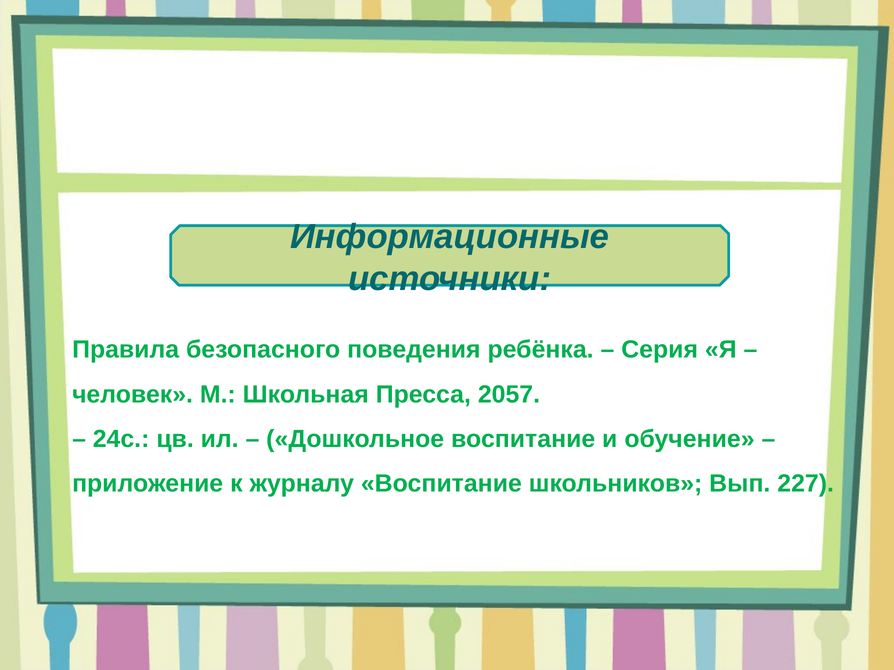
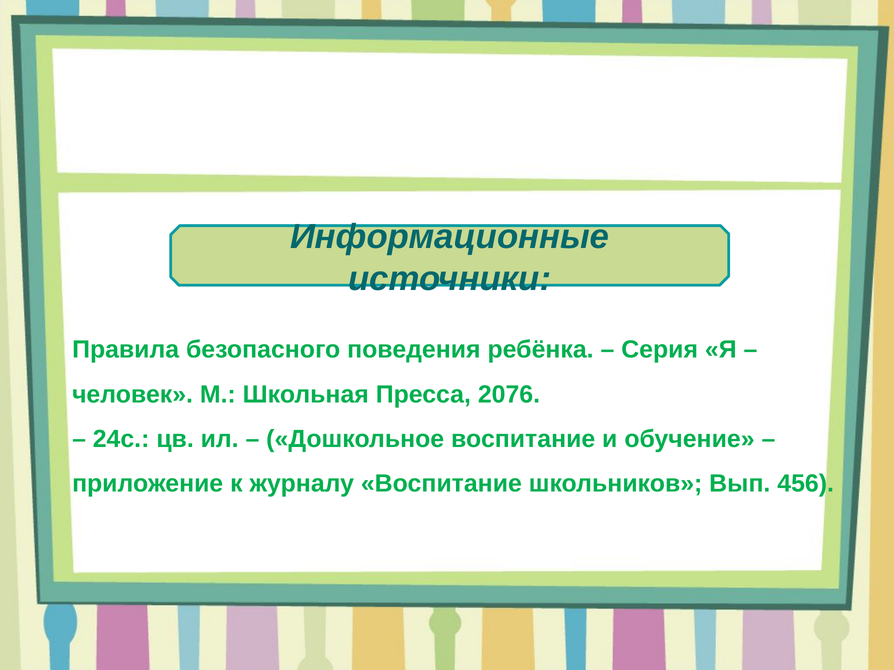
2057: 2057 -> 2076 (509, 395)
227: 227 -> 456 (806, 484)
